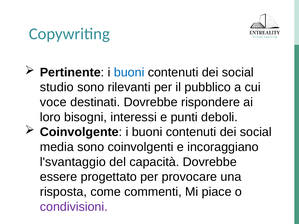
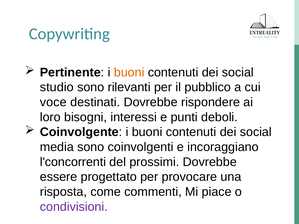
buoni colour: blue -> orange (129, 72)
l'svantaggio: l'svantaggio -> l'concorrenti (73, 162)
capacità: capacità -> prossimi (154, 162)
